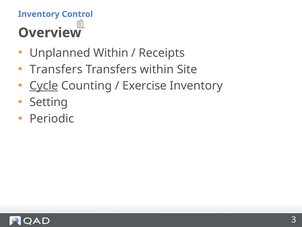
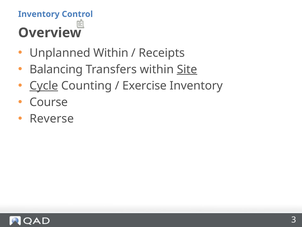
Transfers: Transfers -> Balancing (56, 69)
Site underline: none -> present (187, 69)
Setting: Setting -> Course (49, 102)
Periodic: Periodic -> Reverse (52, 119)
